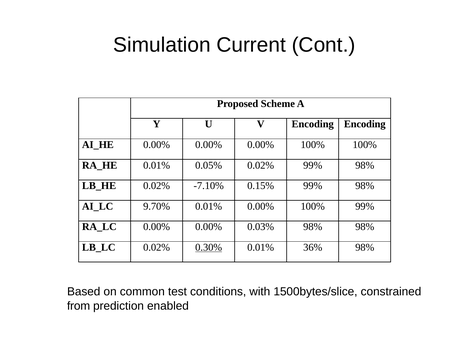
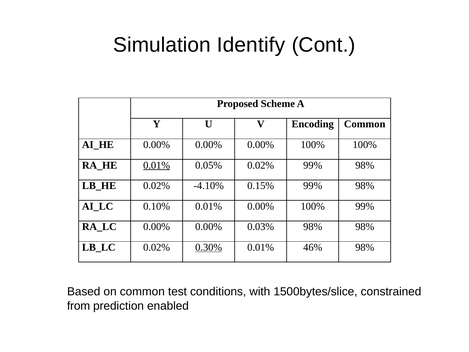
Current: Current -> Identify (251, 45)
Encoding Encoding: Encoding -> Common (365, 124)
0.01% underline: none -> present (157, 165)
-7.10%: -7.10% -> -4.10% (209, 186)
9.70%: 9.70% -> 0.10% (157, 206)
36%: 36% -> 46% (313, 247)
